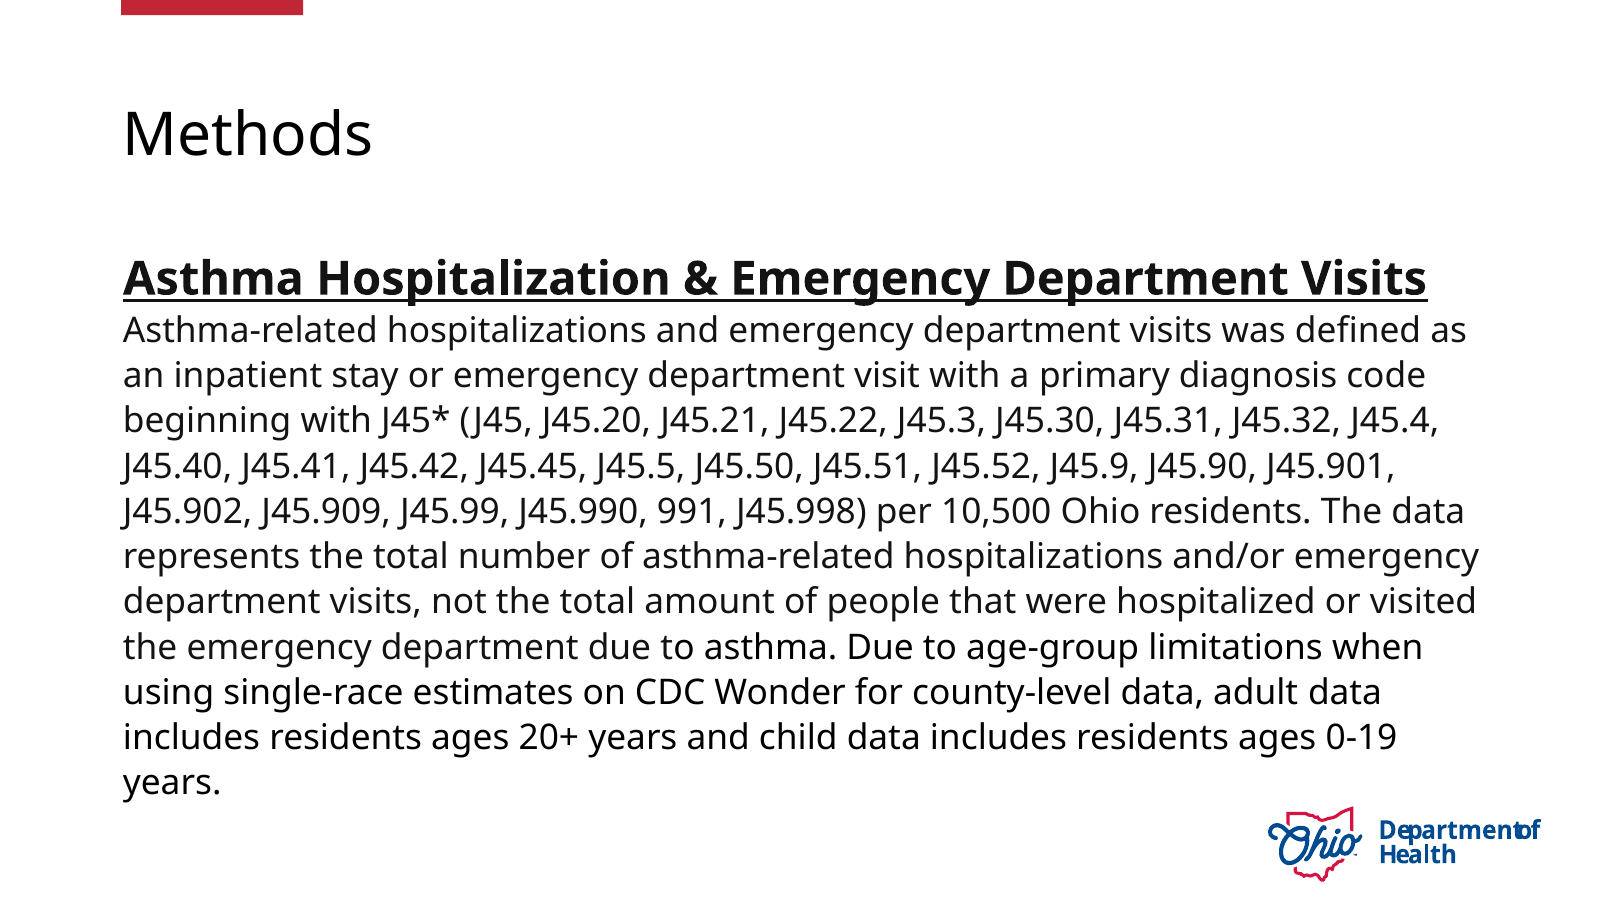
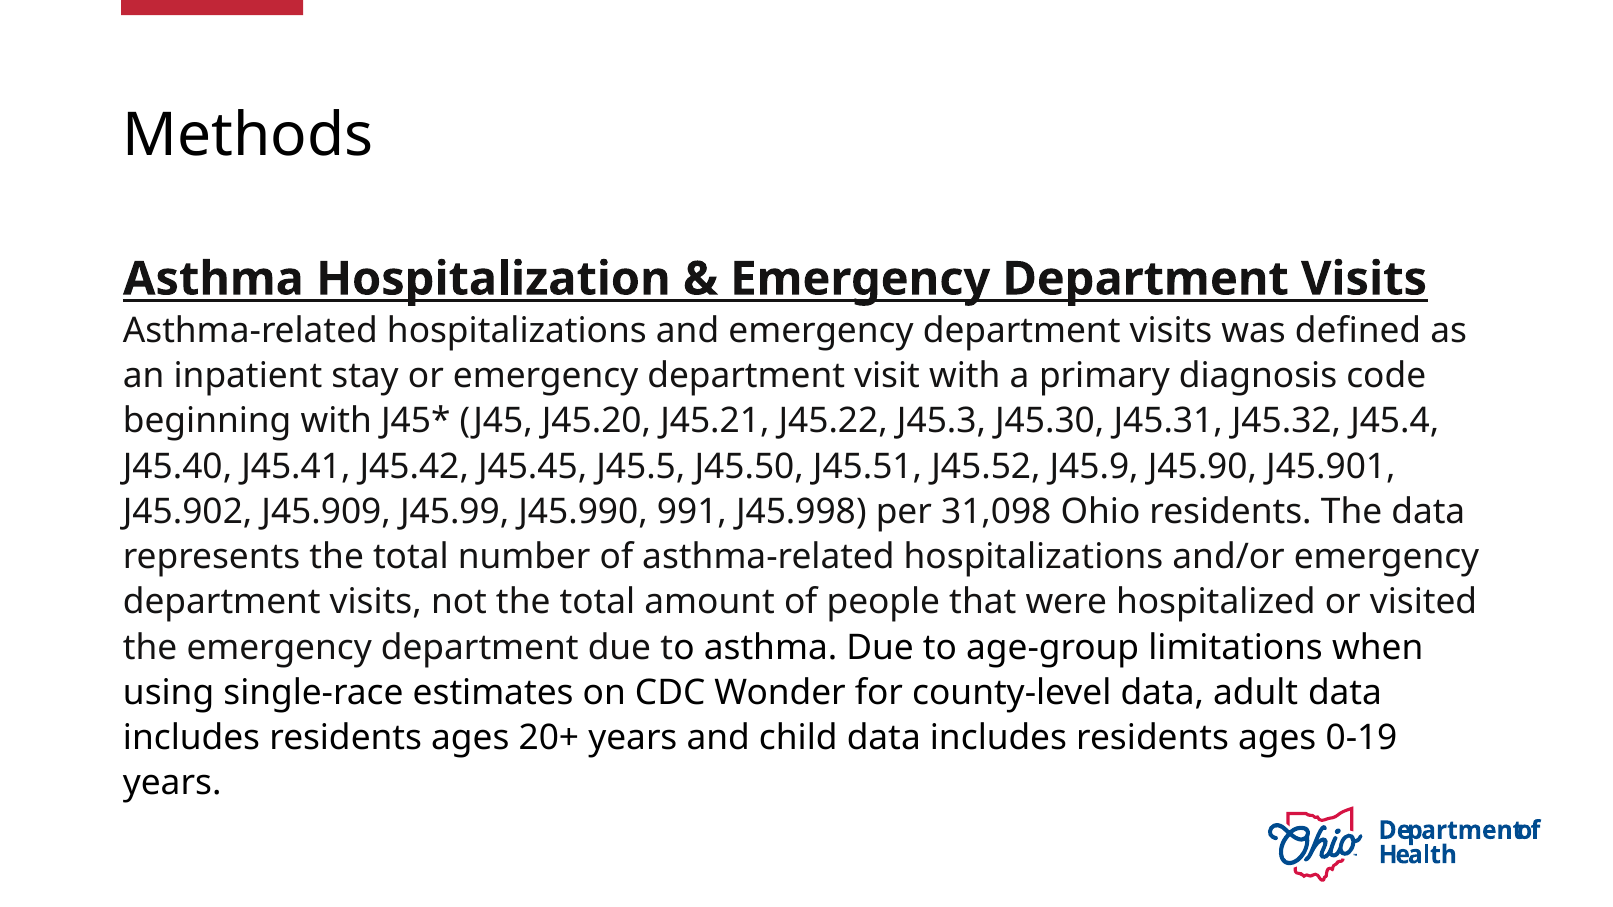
10,500: 10,500 -> 31,098 (996, 512)
